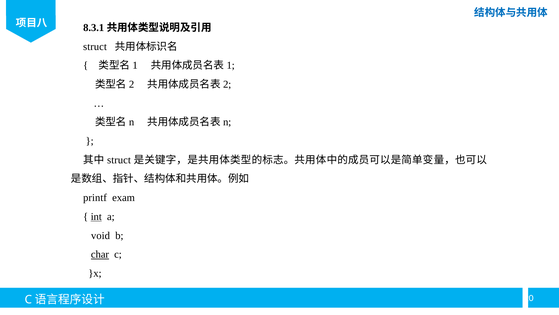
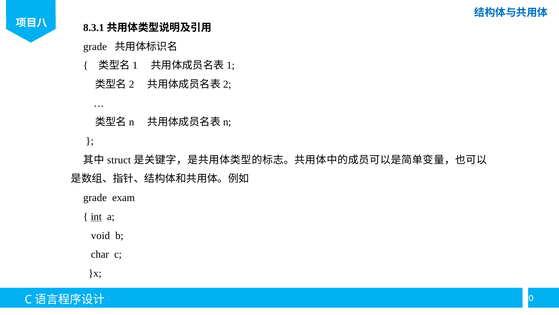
struct: struct -> grade (95, 46)
printf: printf -> grade (95, 197)
char underline: present -> none (100, 254)
